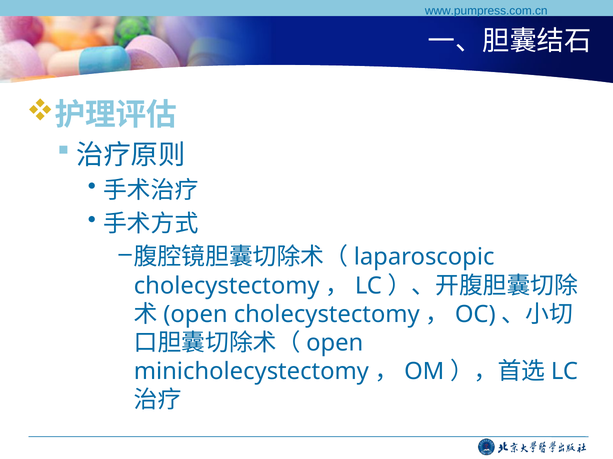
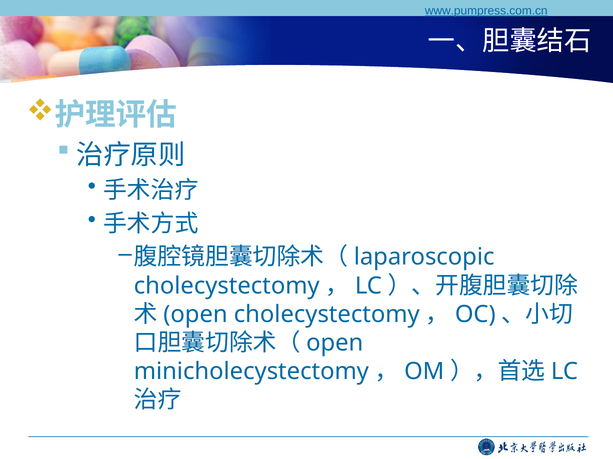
www.pumpress.com.cn underline: none -> present (486, 11)
